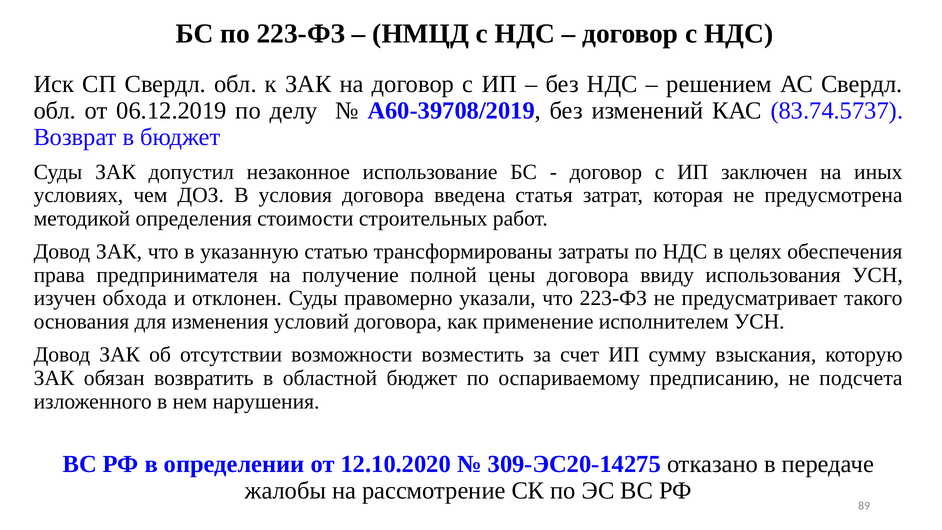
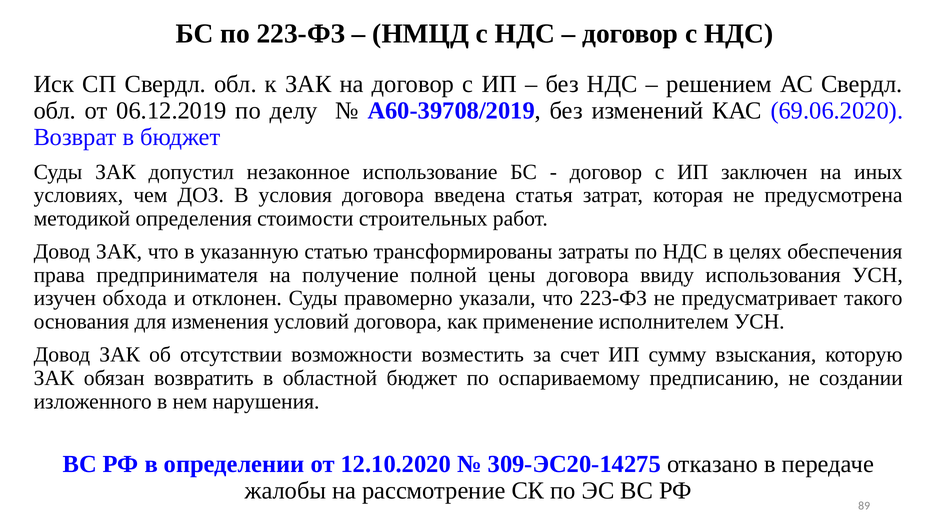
83.74.5737: 83.74.5737 -> 69.06.2020 (837, 111)
подсчета: подсчета -> создании (861, 378)
